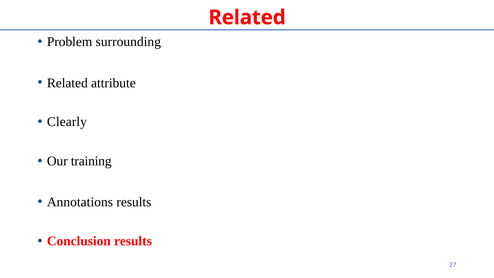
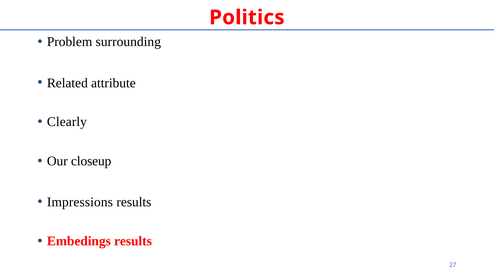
Related: Related -> Politics (247, 17)
training: training -> closeup (91, 161)
Annotations: Annotations -> Impressions (80, 202)
Conclusion: Conclusion -> Embedings (79, 241)
